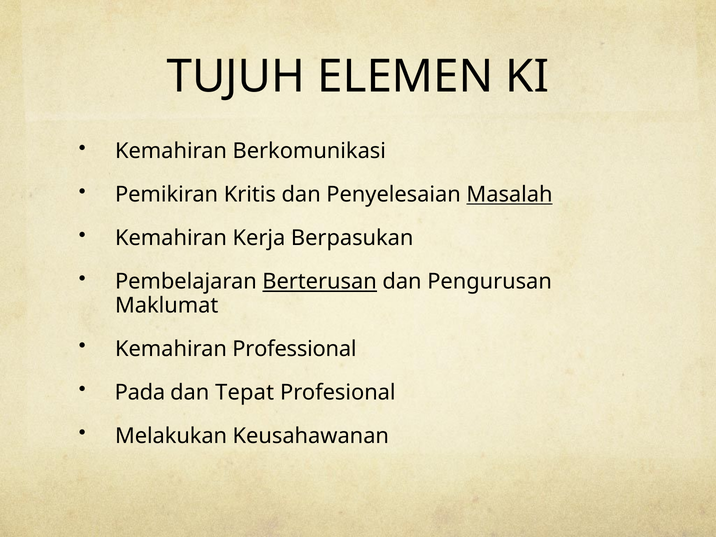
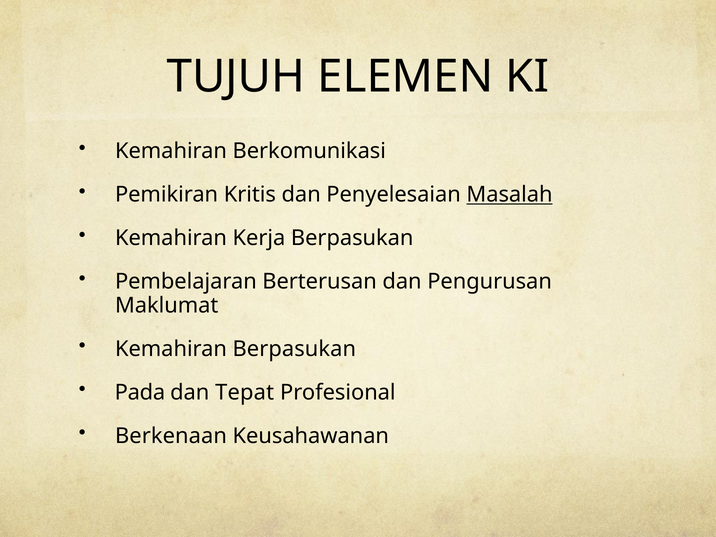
Berterusan underline: present -> none (320, 282)
Kemahiran Professional: Professional -> Berpasukan (294, 349)
Melakukan: Melakukan -> Berkenaan (171, 436)
